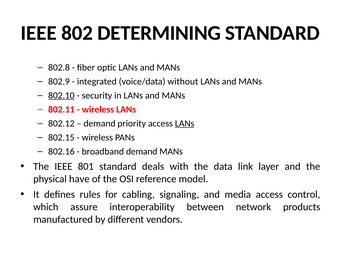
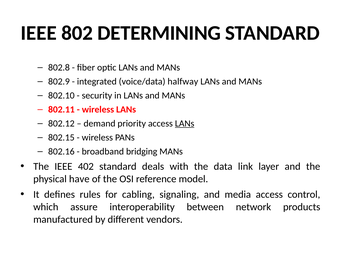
without: without -> halfway (183, 82)
802.10 underline: present -> none (61, 96)
broadband demand: demand -> bridging (142, 152)
801: 801 -> 402 (86, 167)
